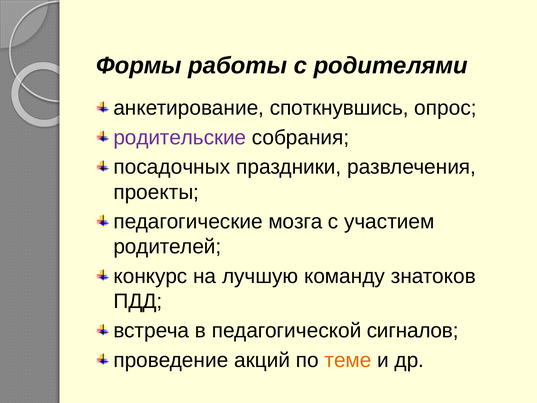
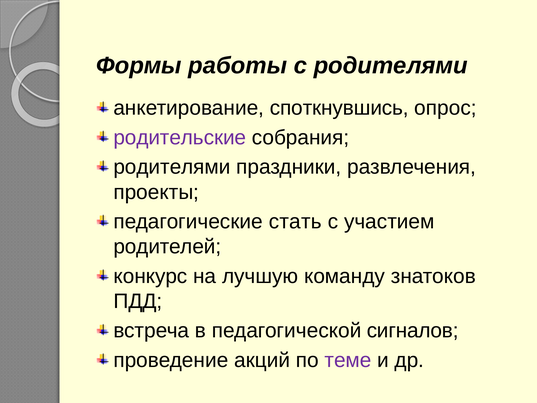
посадочных: посадочных -> родителями (172, 167)
мозга: мозга -> стать (295, 222)
теме colour: orange -> purple (348, 360)
